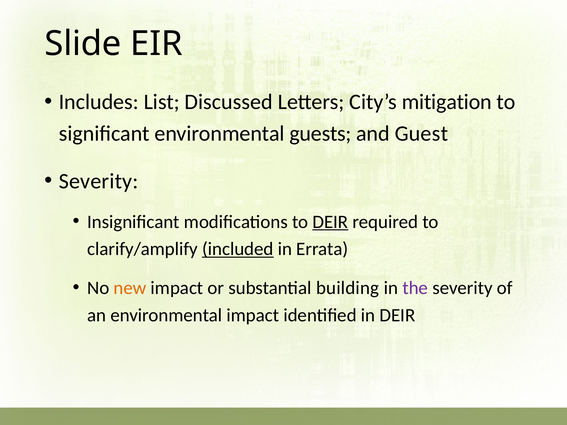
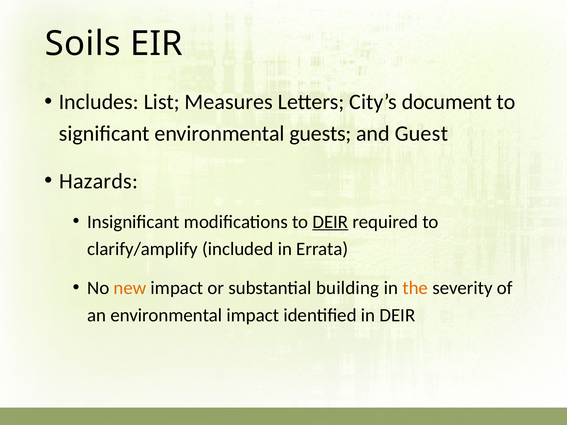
Slide: Slide -> Soils (83, 44)
Discussed: Discussed -> Measures (229, 102)
mitigation: mitigation -> document (447, 102)
Severity: Severity -> Hazards (99, 181)
included underline: present -> none (238, 249)
the colour: purple -> orange (415, 288)
